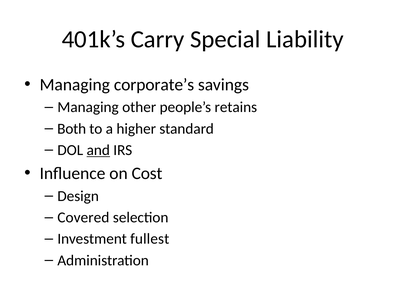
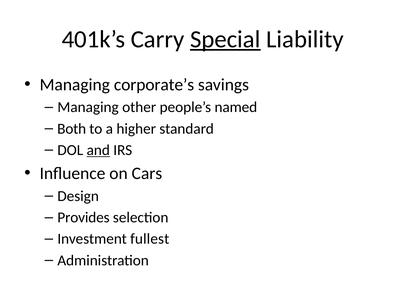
Special underline: none -> present (225, 39)
retains: retains -> named (236, 107)
Cost: Cost -> Cars (147, 174)
Covered: Covered -> Provides (83, 218)
